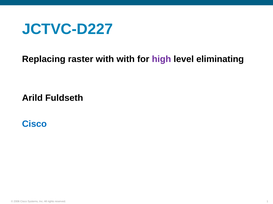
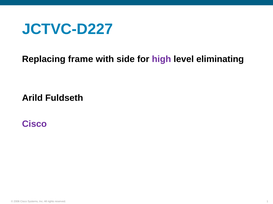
raster: raster -> frame (81, 59)
with with: with -> side (126, 59)
Cisco colour: blue -> purple (34, 124)
